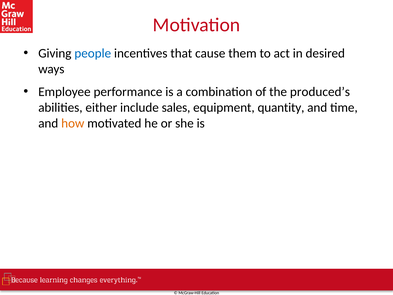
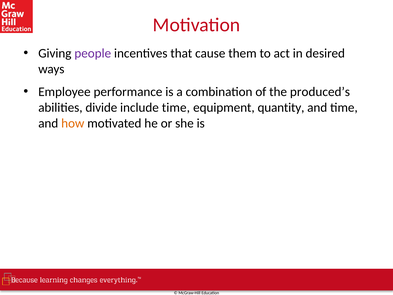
people colour: blue -> purple (93, 53)
either: either -> divide (101, 107)
include sales: sales -> time (176, 107)
